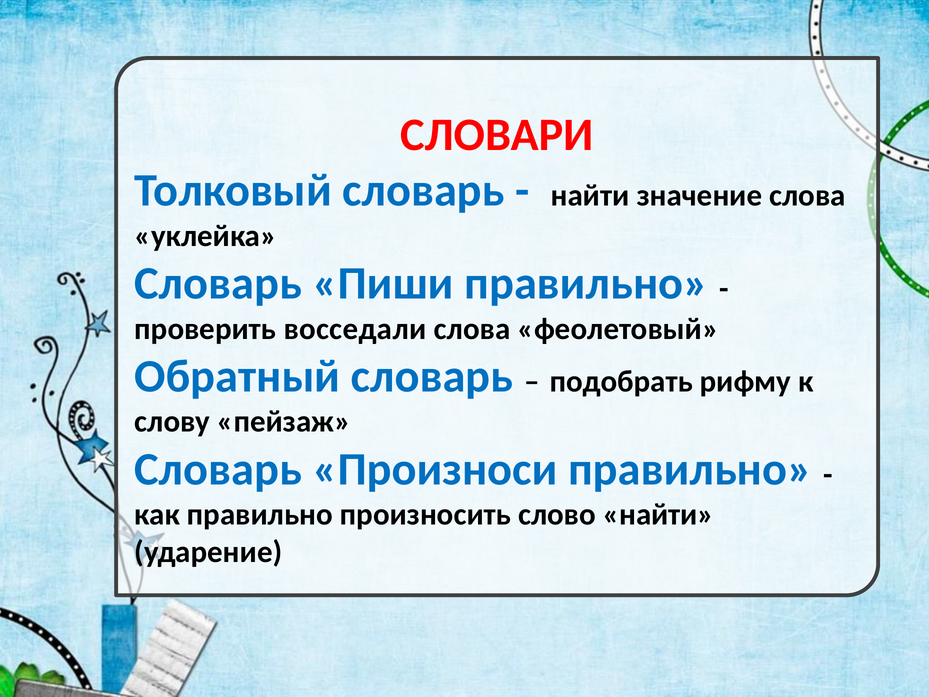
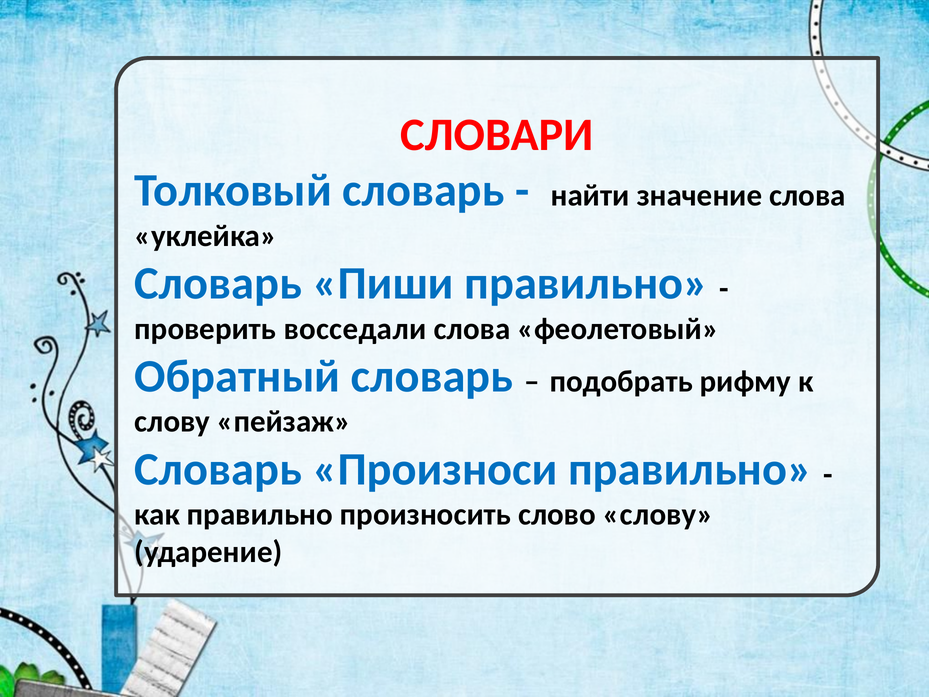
слово найти: найти -> слову (658, 514)
